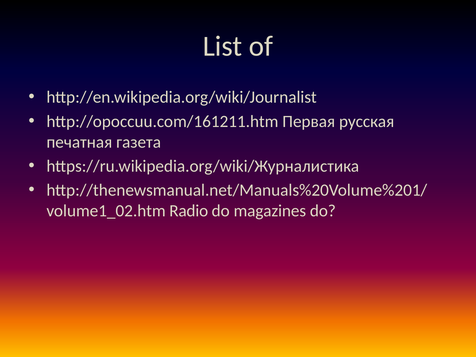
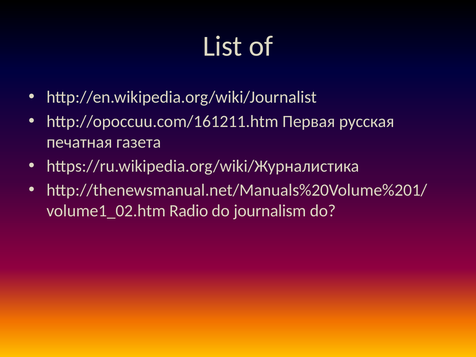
magazines: magazines -> journalism (270, 211)
